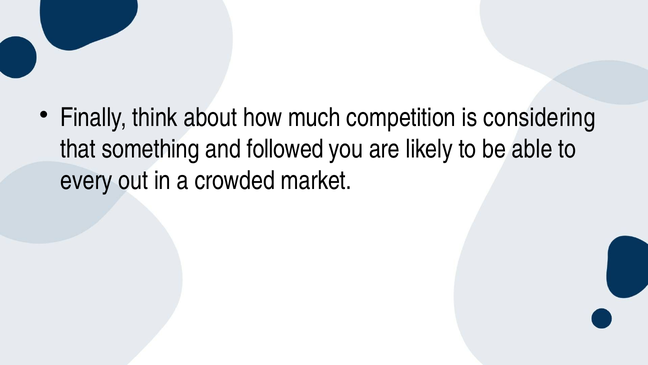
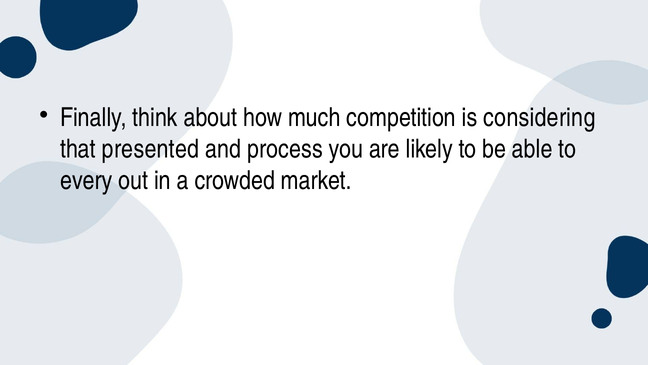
something: something -> presented (151, 149)
followed: followed -> process (285, 149)
